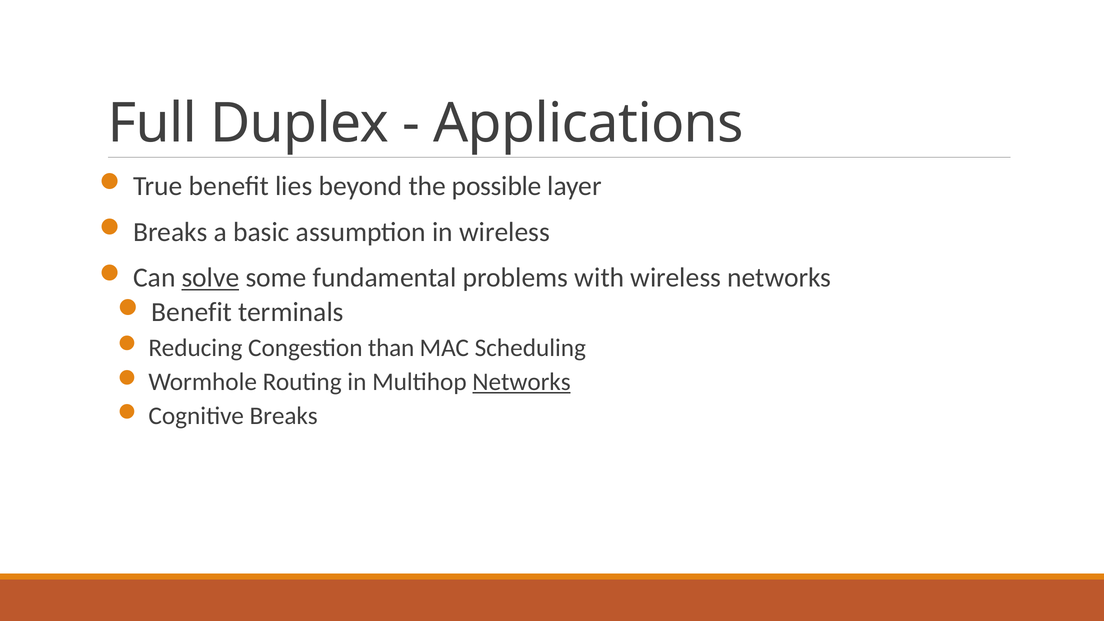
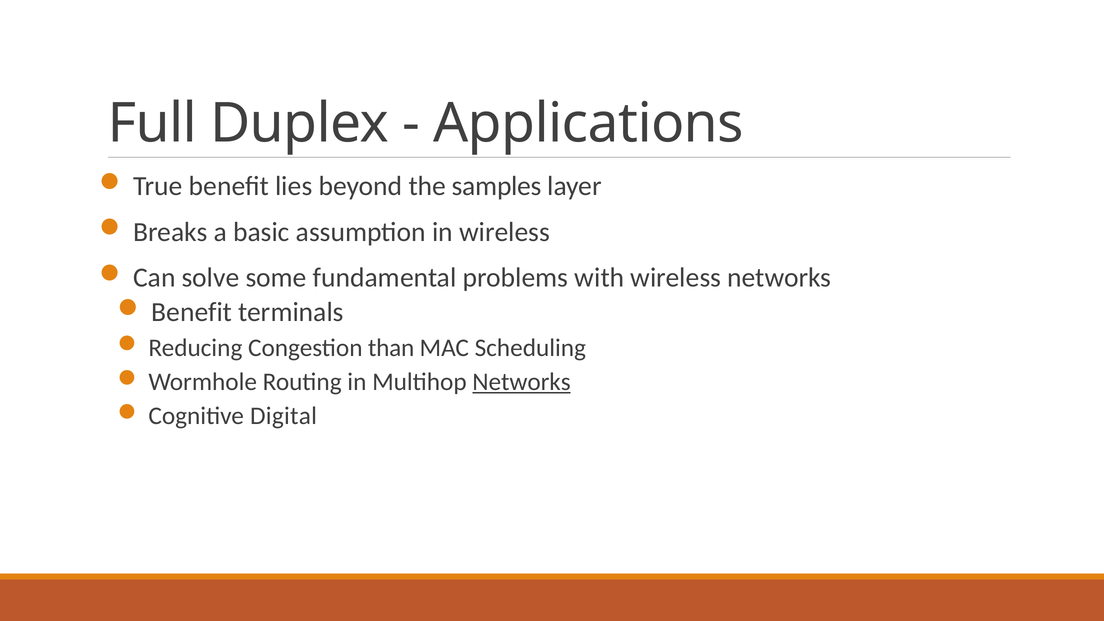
possible: possible -> samples (497, 186)
solve underline: present -> none (211, 278)
Cognitive Breaks: Breaks -> Digital (283, 416)
